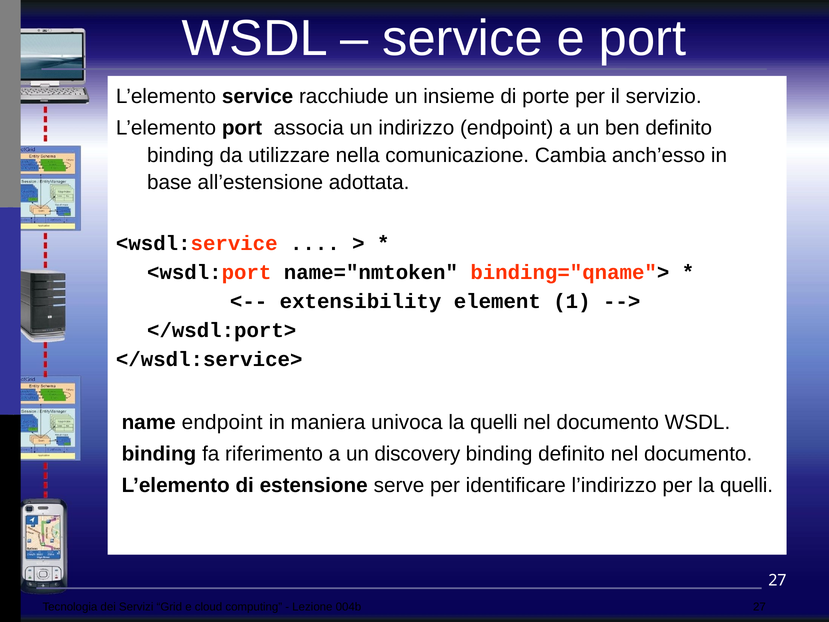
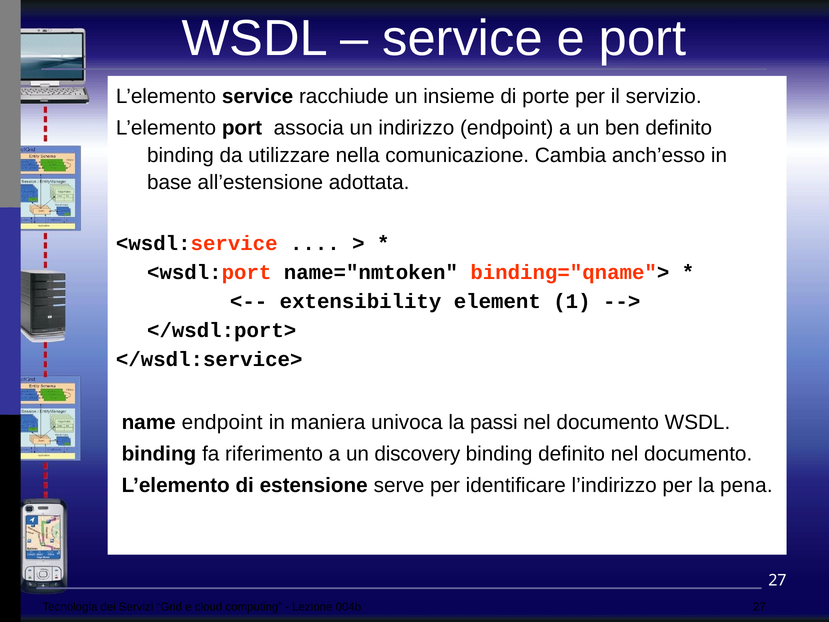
univoca la quelli: quelli -> passi (494, 422)
per la quelli: quelli -> pena (746, 485)
